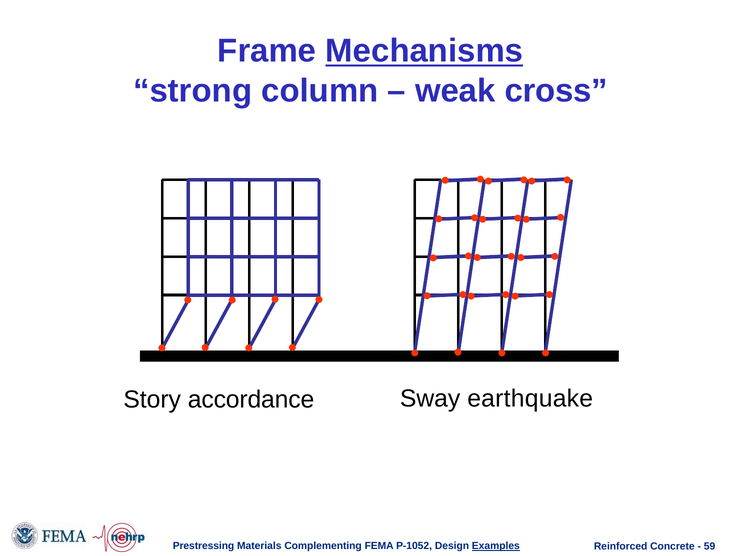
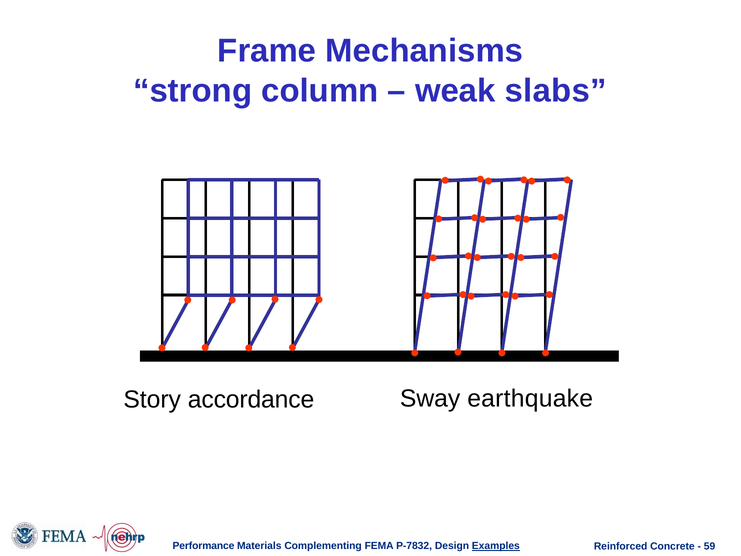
Mechanisms underline: present -> none (424, 51)
cross: cross -> slabs (556, 91)
Prestressing: Prestressing -> Performance (204, 546)
P-1052: P-1052 -> P-7832 (414, 546)
